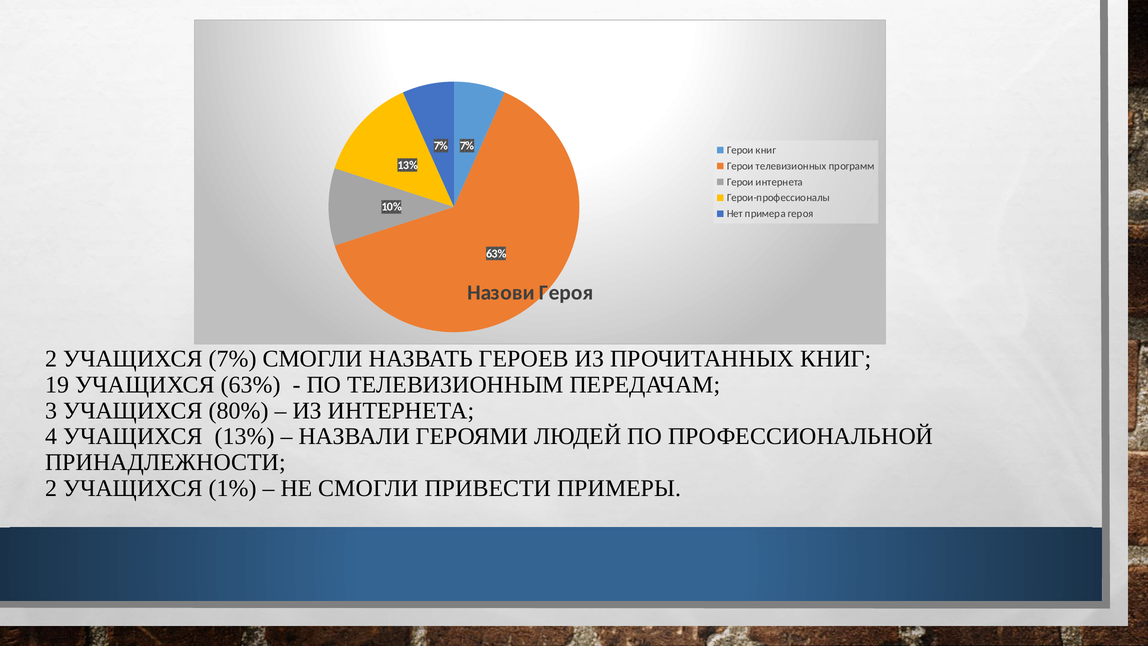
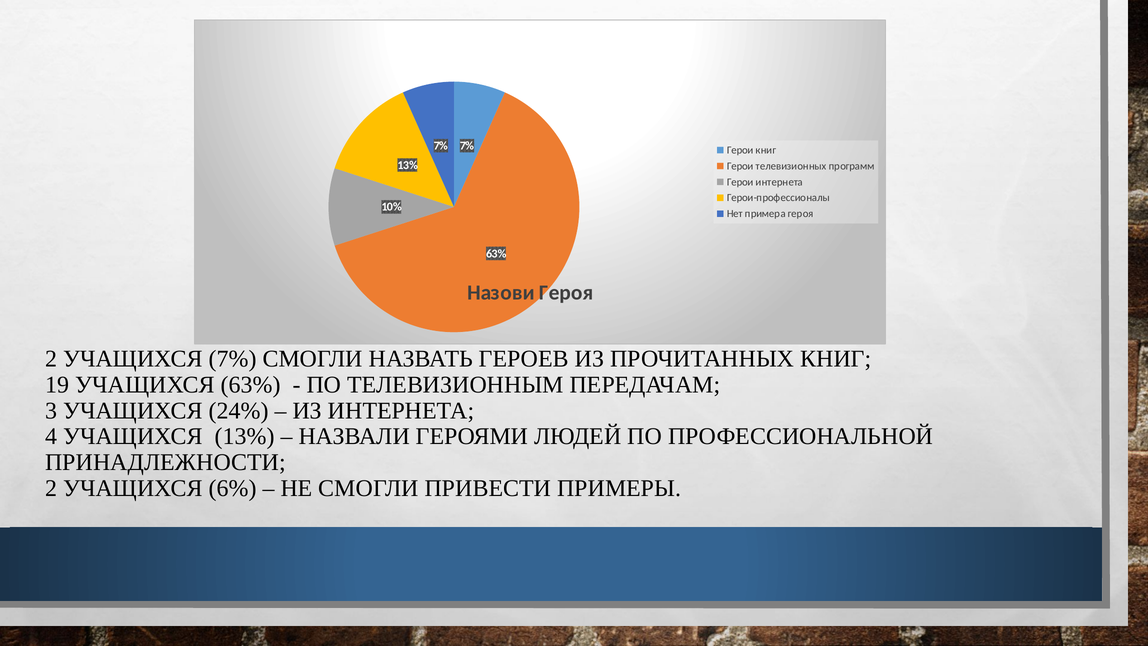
80%: 80% -> 24% (239, 411)
1%: 1% -> 6% (233, 488)
